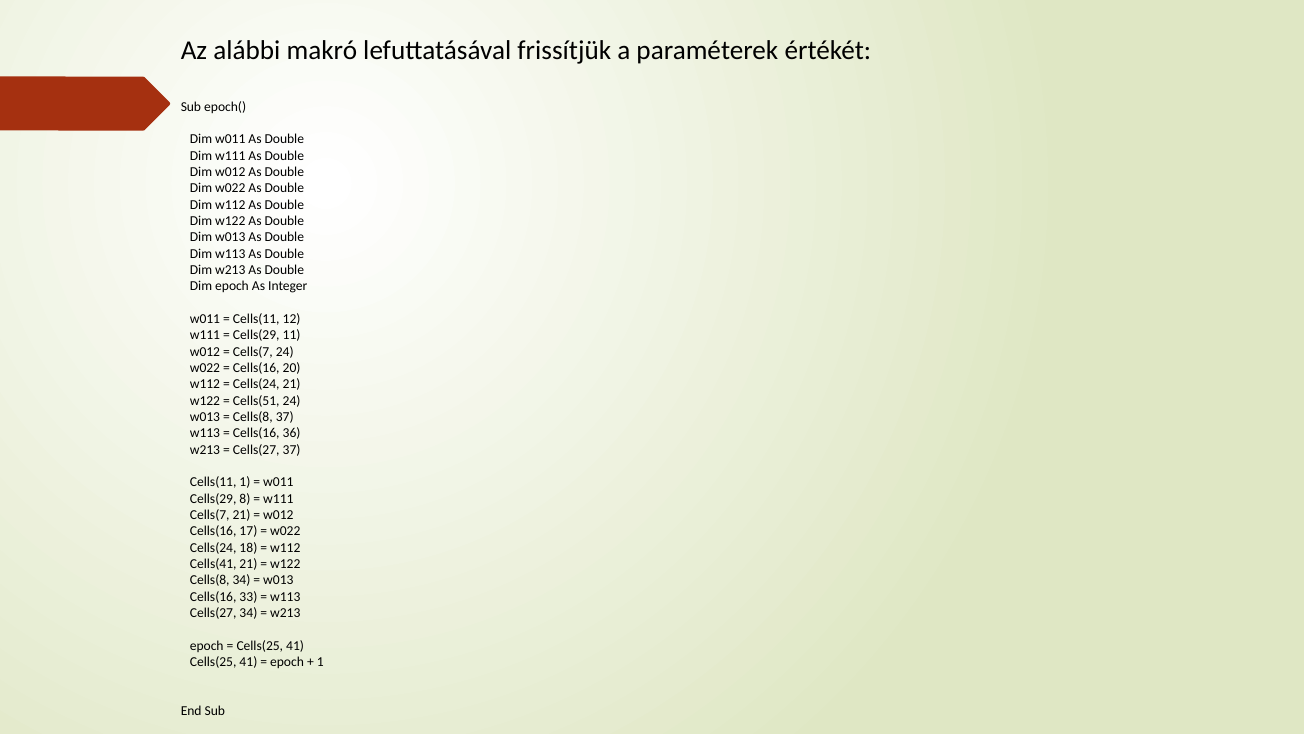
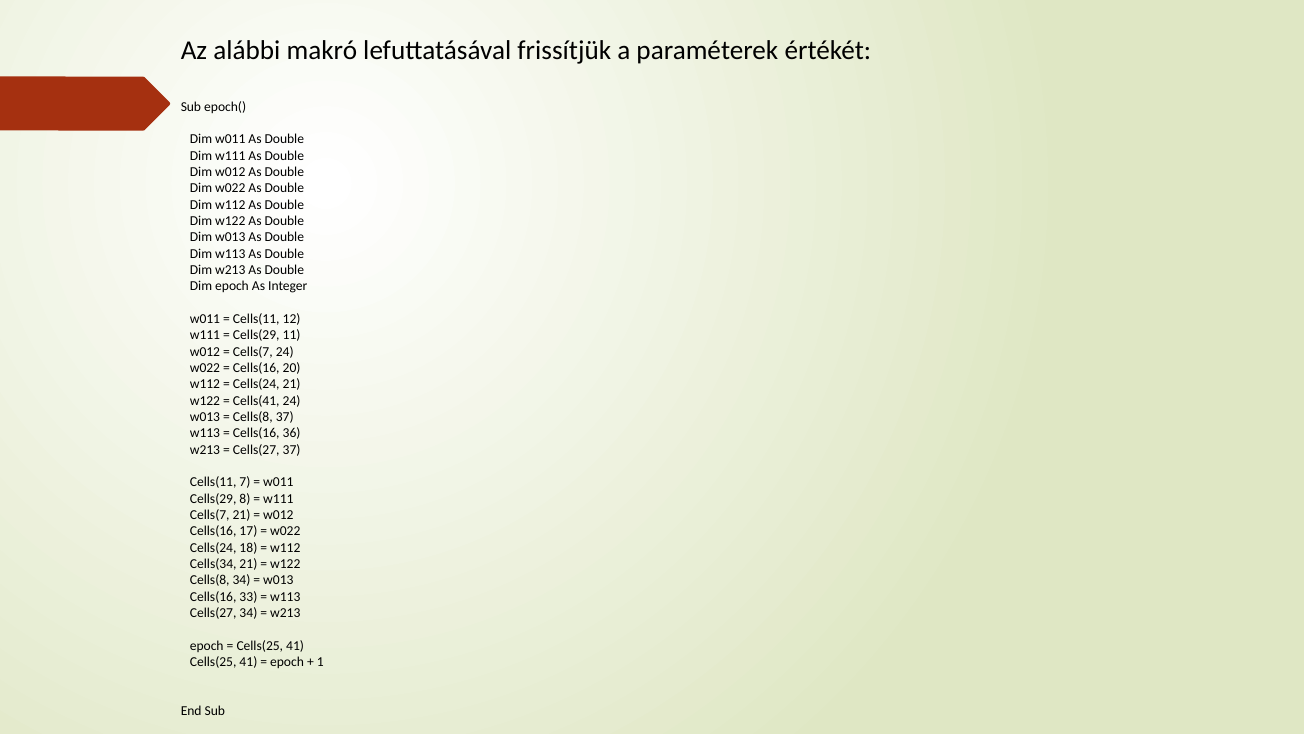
Cells(51: Cells(51 -> Cells(41 (256, 400)
Cells(11 1: 1 -> 7 (245, 482)
Cells(41: Cells(41 -> Cells(34 (213, 564)
